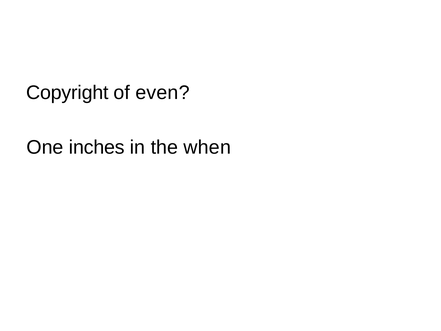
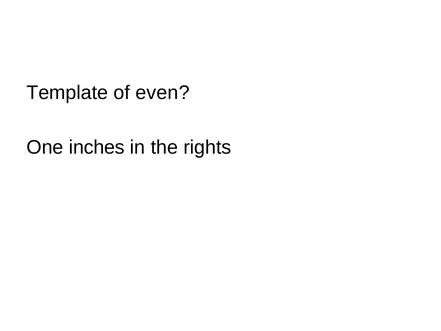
Copyright: Copyright -> Template (67, 93)
when: when -> rights (207, 147)
